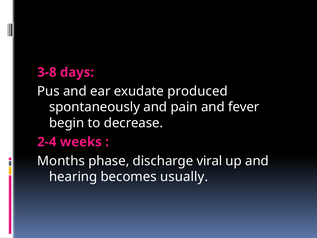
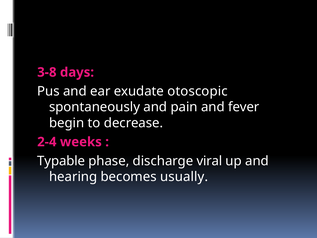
produced: produced -> otoscopic (198, 91)
Months: Months -> Typable (61, 161)
